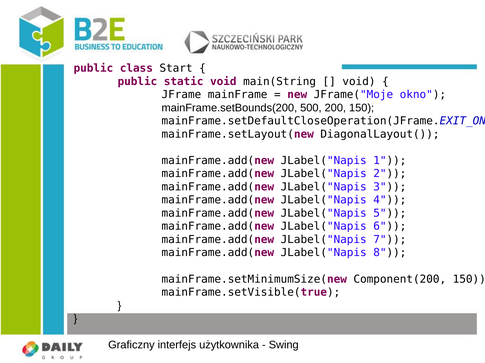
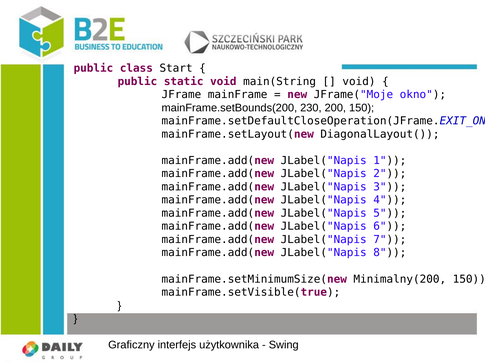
500: 500 -> 230 (311, 108)
Component(200: Component(200 -> Minimalny(200 (400, 280)
